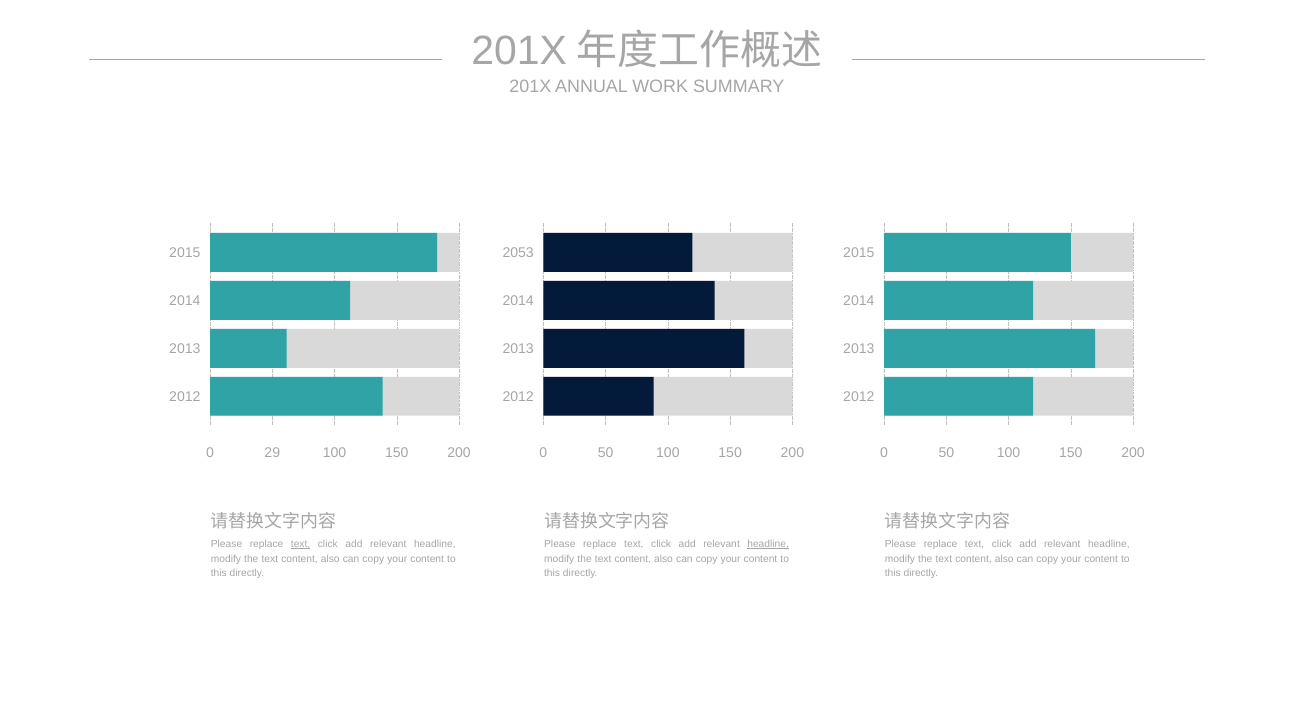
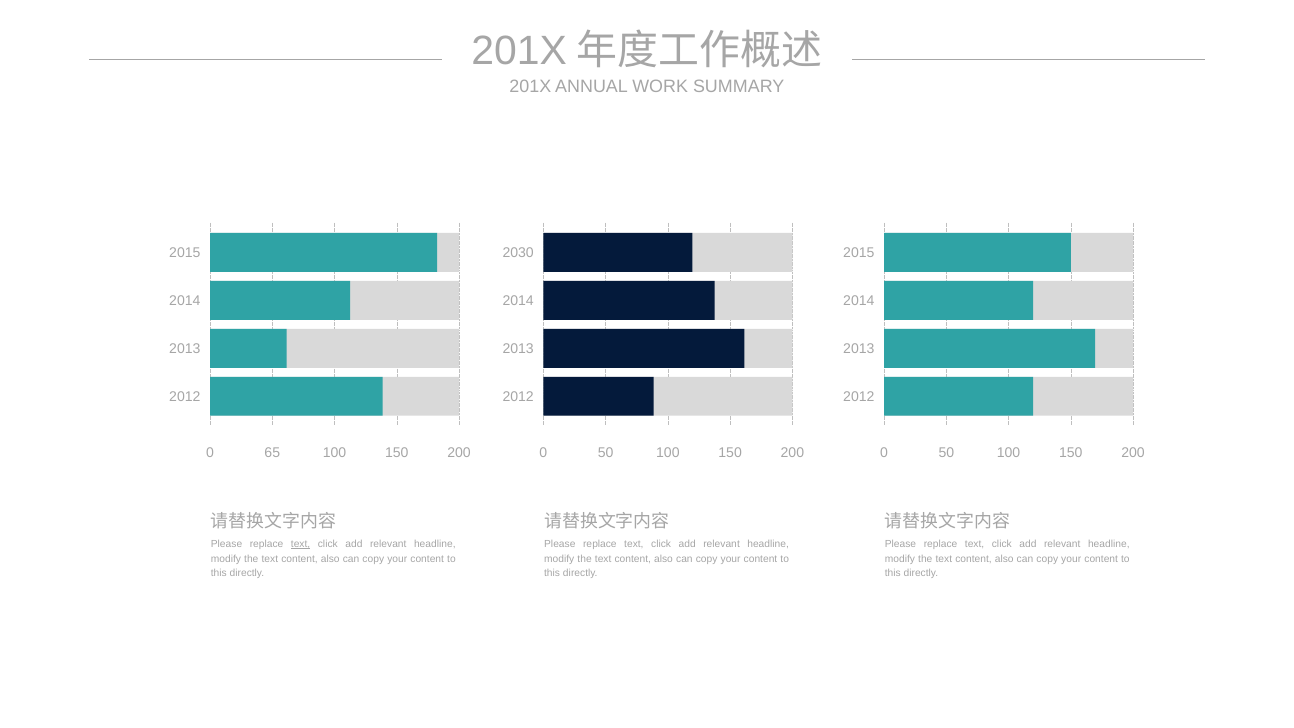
2053: 2053 -> 2030 (518, 253)
29: 29 -> 65 (272, 452)
headline underline: present -> none (768, 544)
